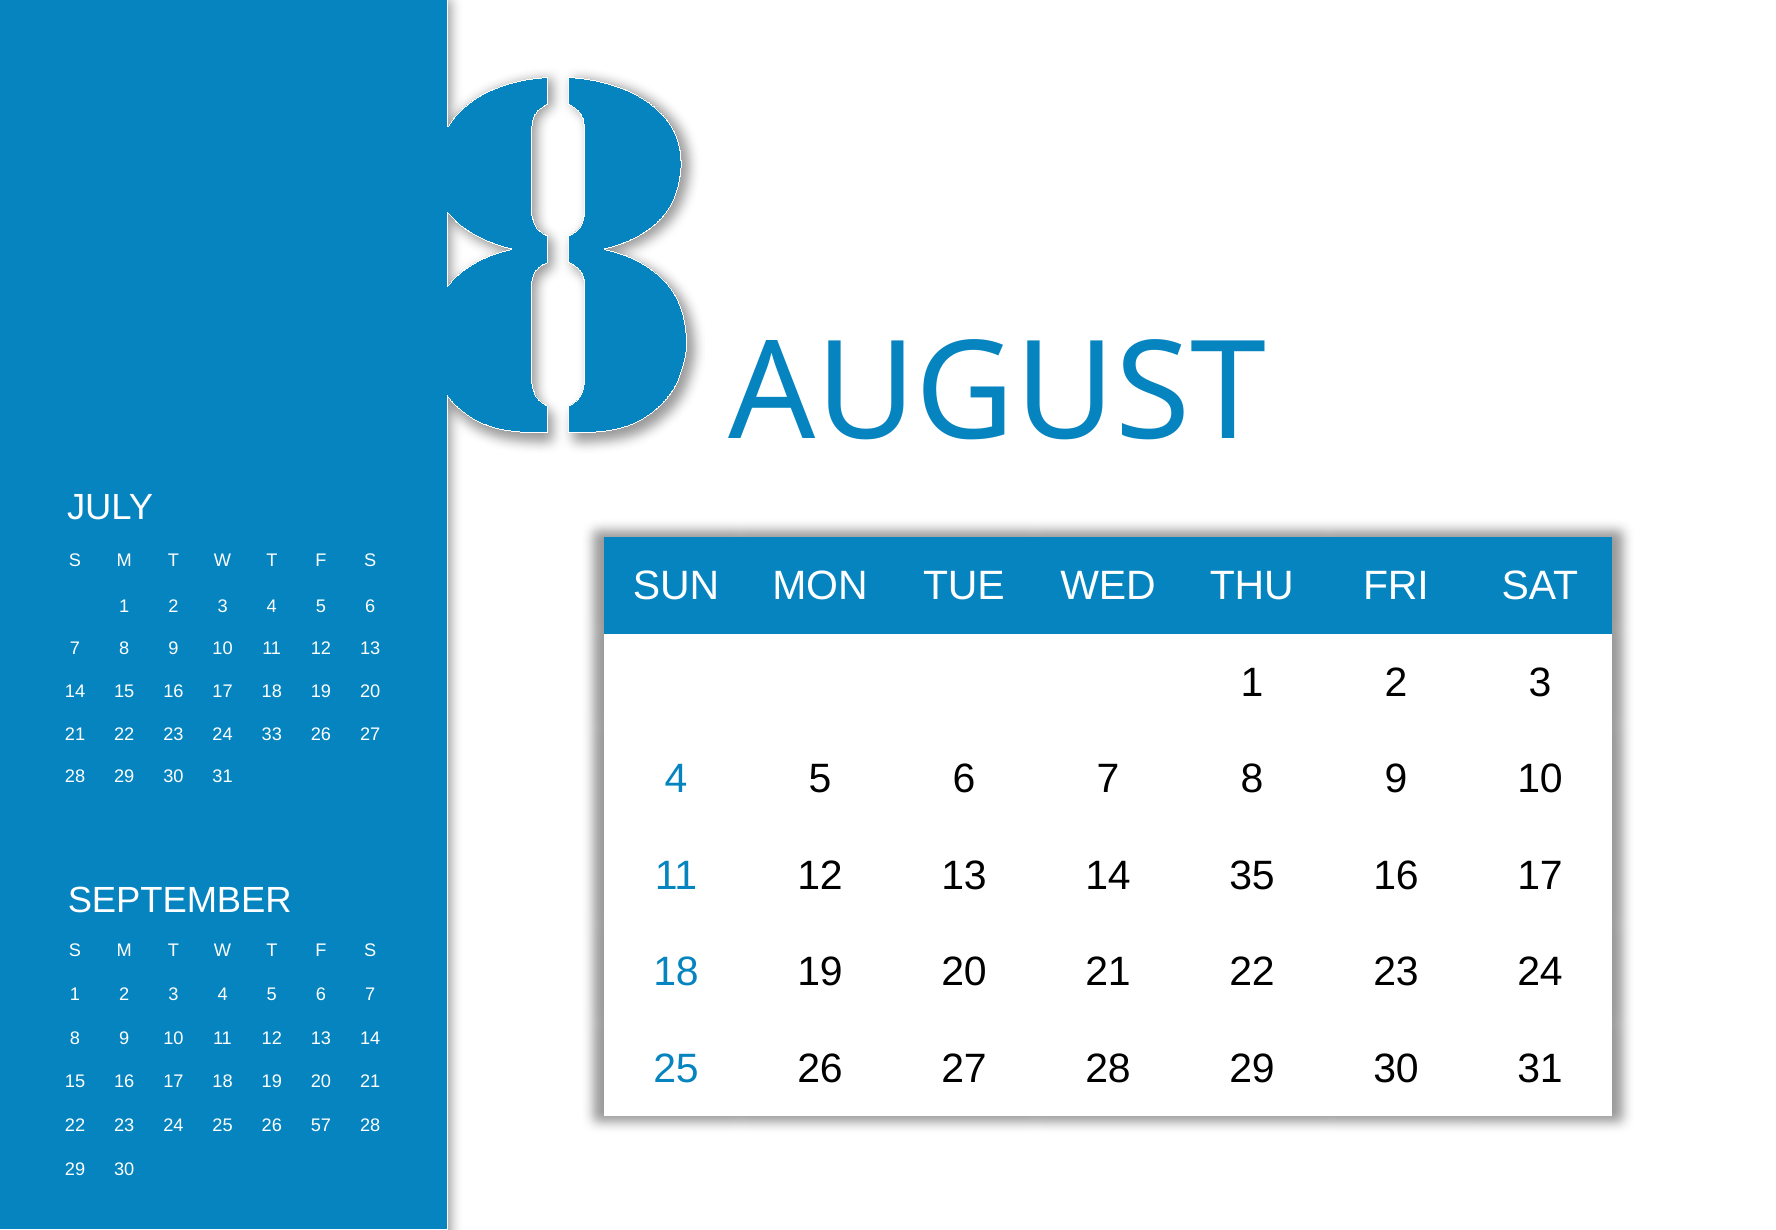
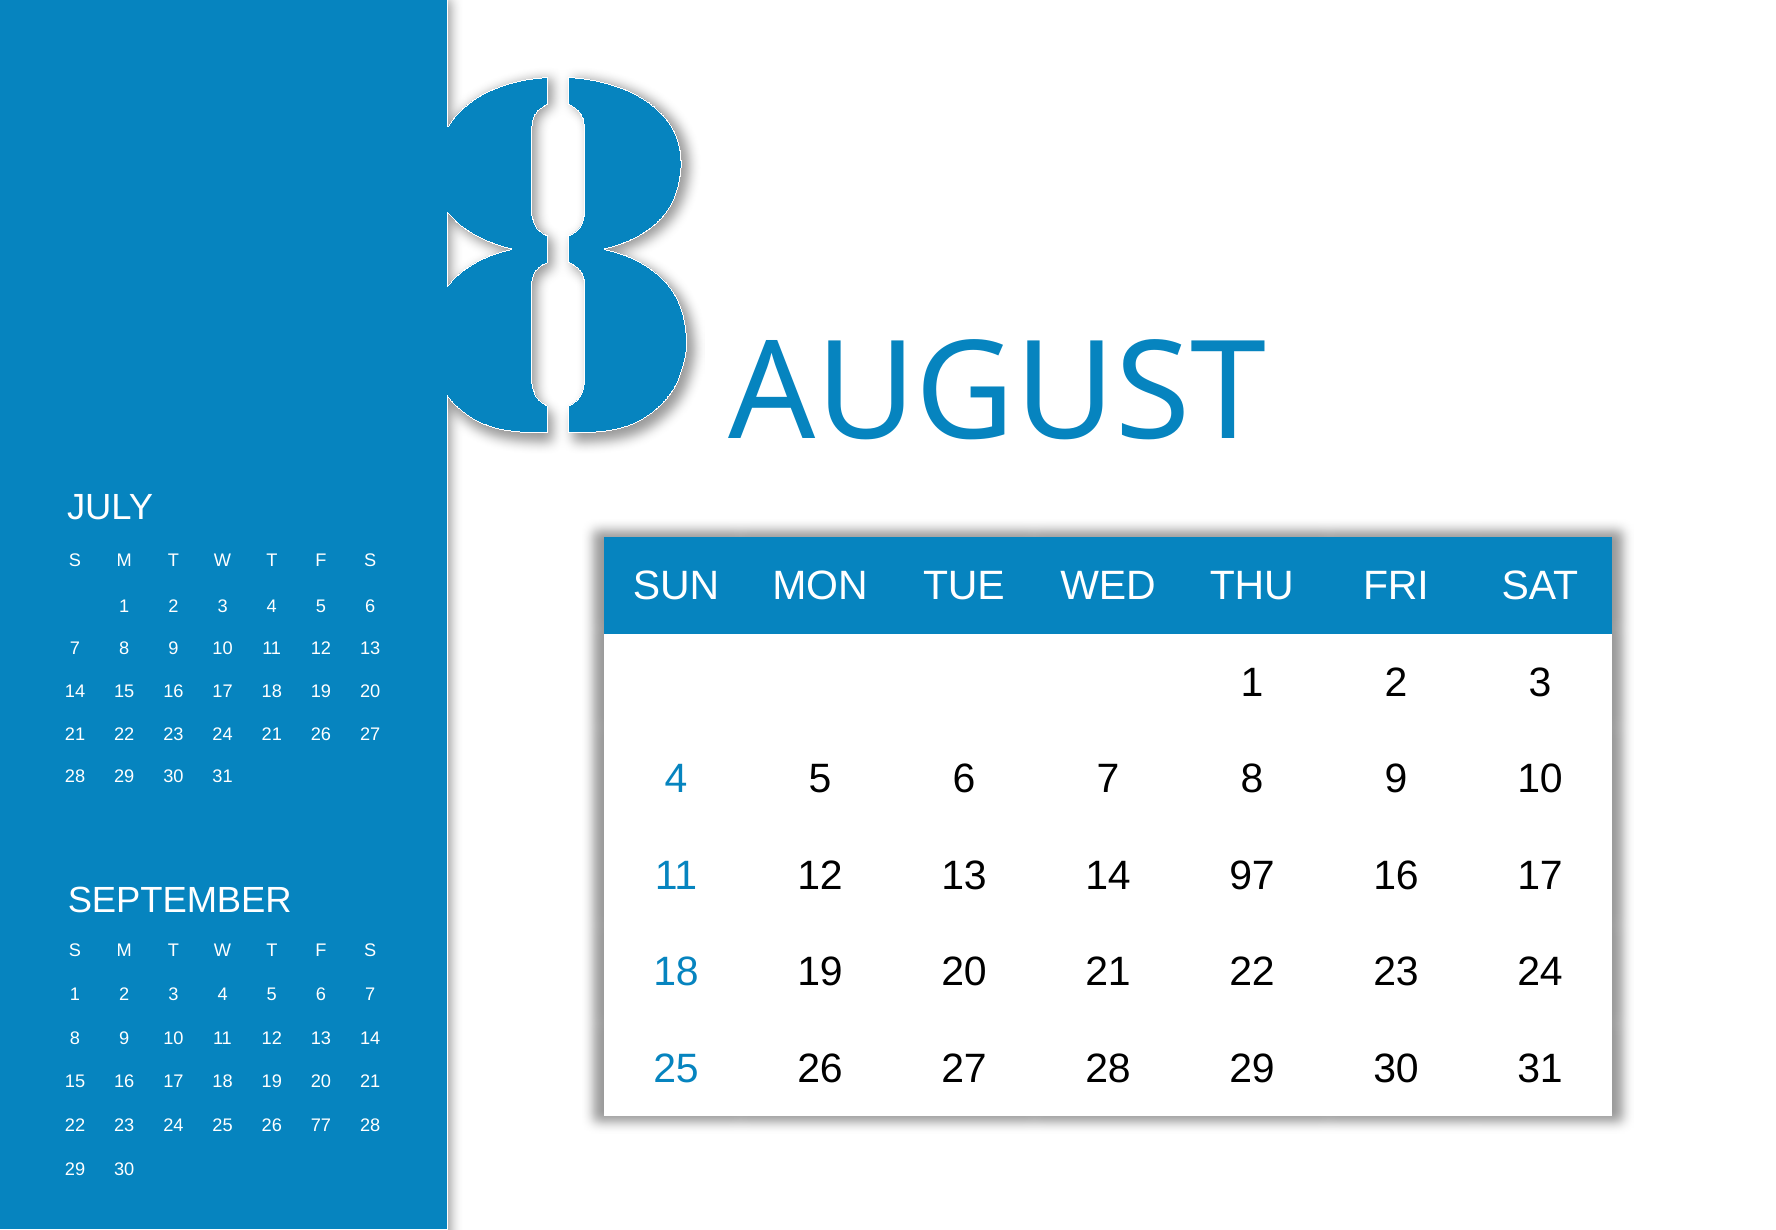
24 33: 33 -> 21 (272, 734)
35: 35 -> 97 (1252, 875)
57: 57 -> 77 (321, 1125)
